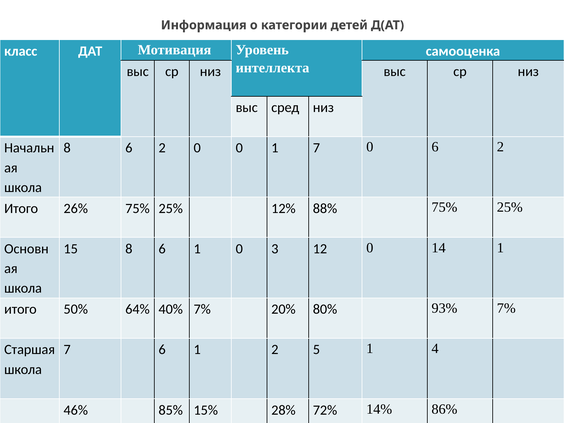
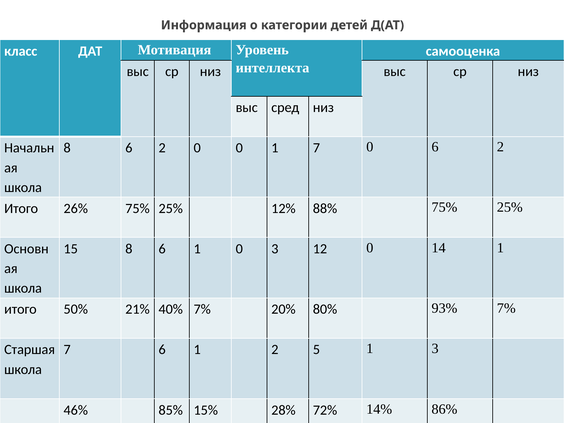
64%: 64% -> 21% (137, 309)
1 4: 4 -> 3 (435, 349)
